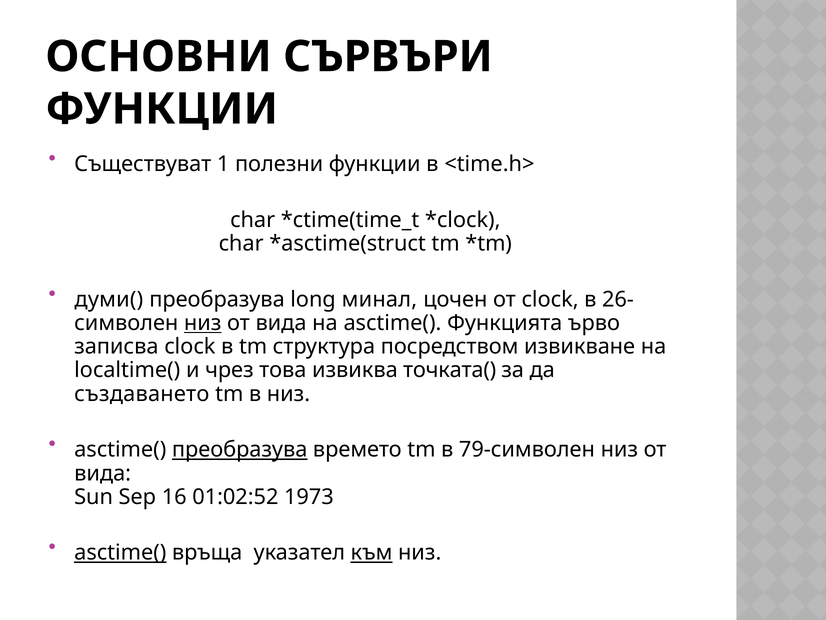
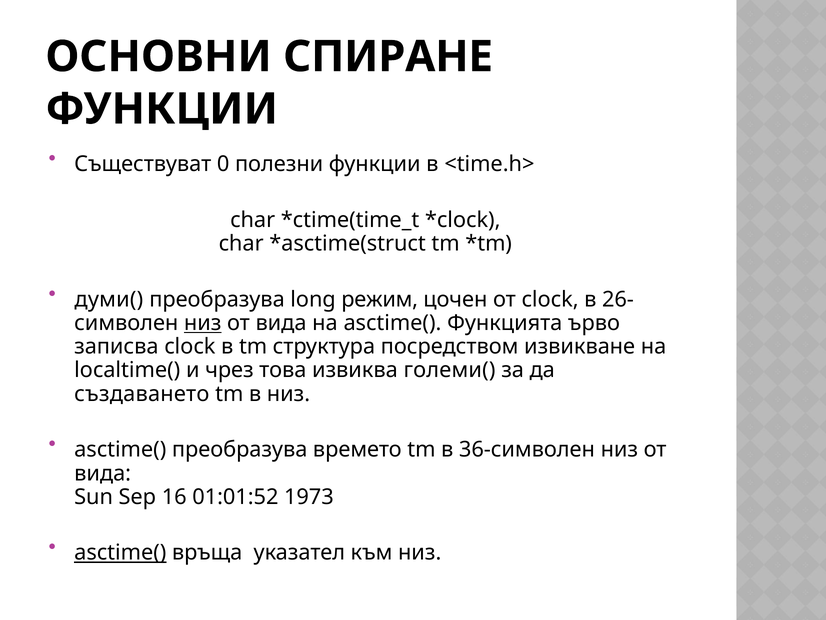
СЪРВЪРИ: СЪРВЪРИ -> СПИРАНЕ (388, 57)
1: 1 -> 0 (223, 164)
минал: минал -> режим (380, 299)
точката(: точката( -> големи( (449, 370)
преобразува underline: present -> none (240, 449)
79-символен: 79-символен -> 36-символен (527, 449)
01:02:52: 01:02:52 -> 01:01:52 (235, 496)
към underline: present -> none (372, 552)
